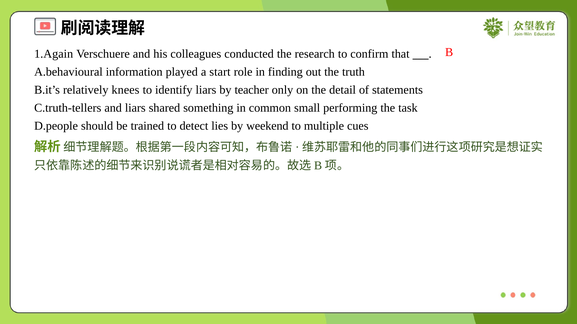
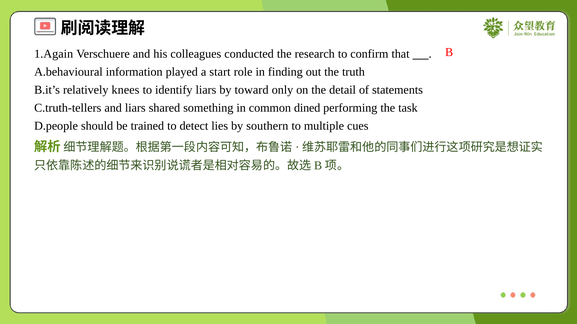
teacher: teacher -> toward (252, 90)
small: small -> dined (307, 108)
weekend: weekend -> southern (267, 126)
